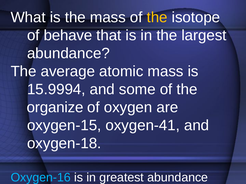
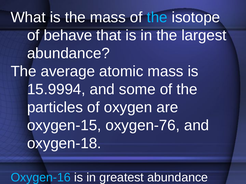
the colour: yellow -> light blue (157, 17)
organize: organize -> particles (55, 108)
oxygen-41: oxygen-41 -> oxygen-76 (143, 126)
